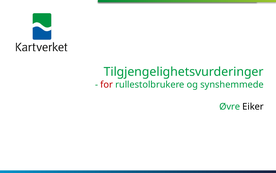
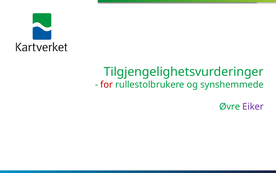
Eiker colour: black -> purple (253, 106)
